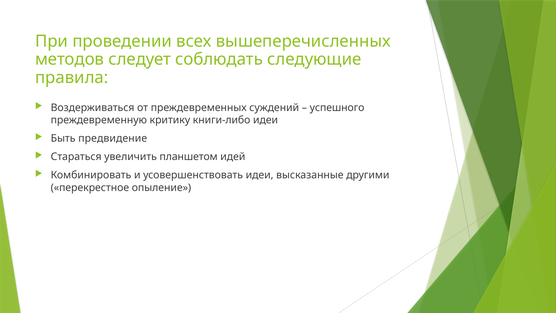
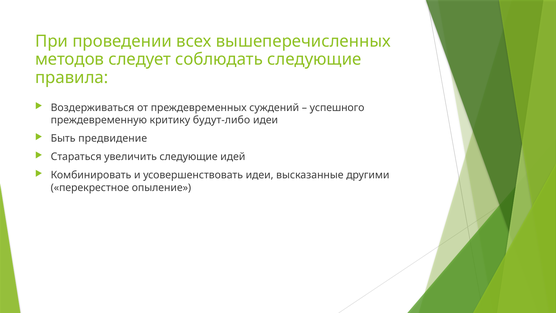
книги-либо: книги-либо -> будут-либо (222, 120)
увеличить планшетом: планшетом -> следующие (189, 157)
